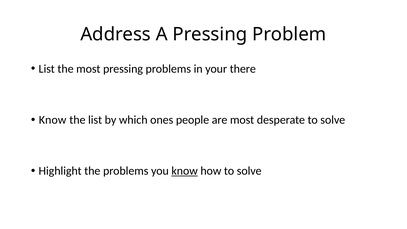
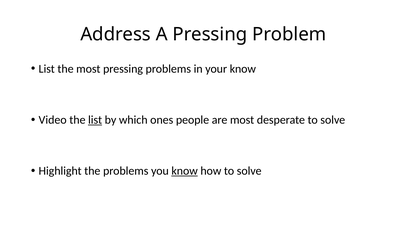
your there: there -> know (243, 69)
Know: Know -> Video (53, 120)
list underline: none -> present (95, 120)
